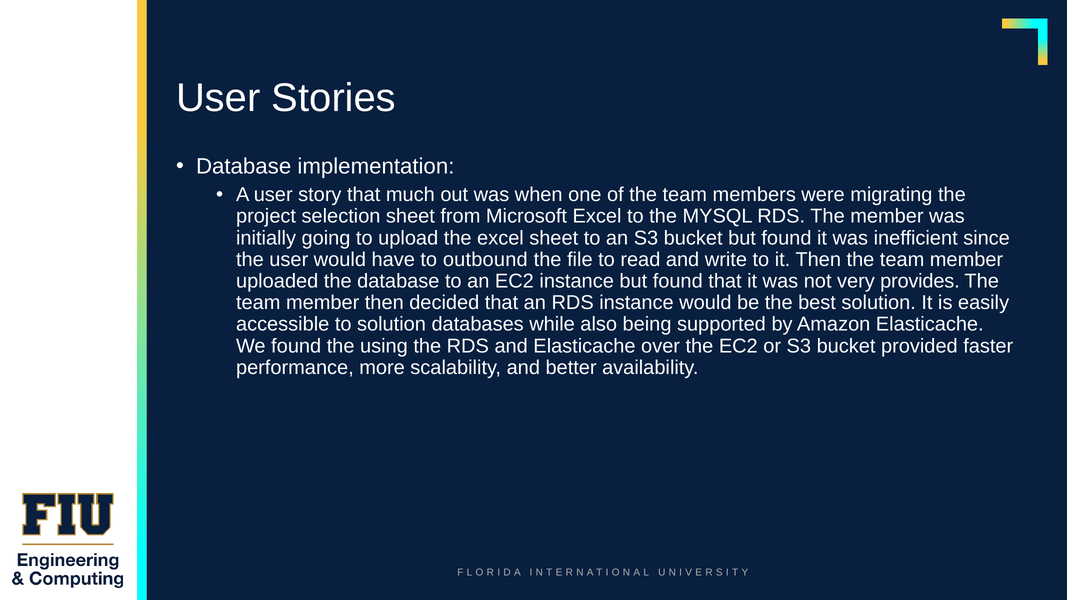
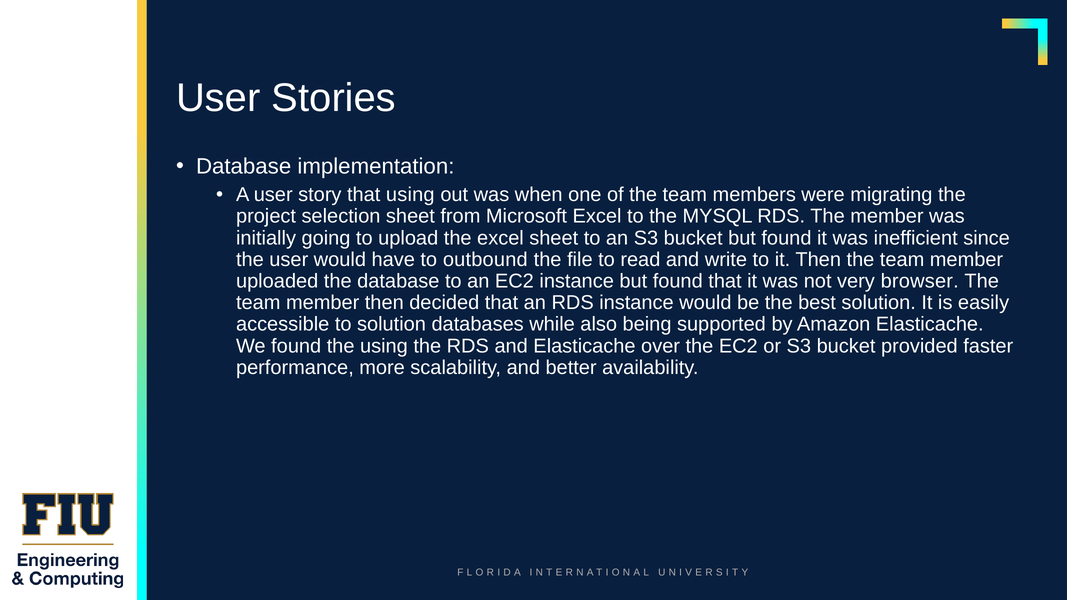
that much: much -> using (410, 195)
provides: provides -> browser (920, 281)
